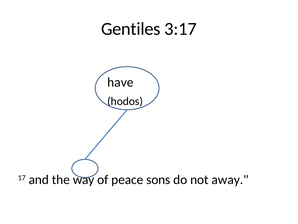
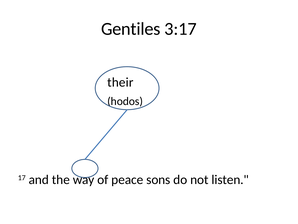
have: have -> their (120, 82)
away: away -> listen (230, 179)
